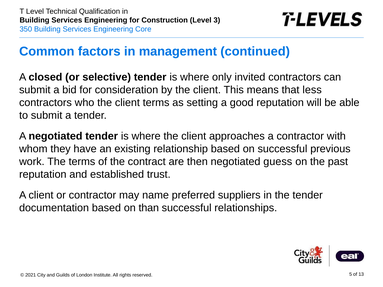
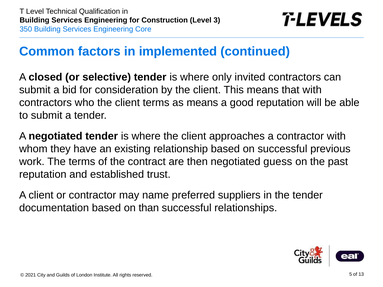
management: management -> implemented (178, 51)
that less: less -> with (312, 90)
as setting: setting -> means (202, 103)
